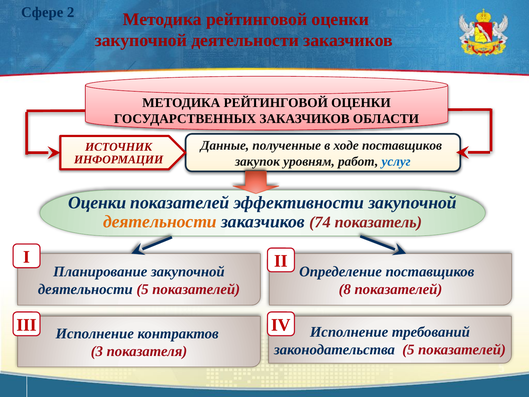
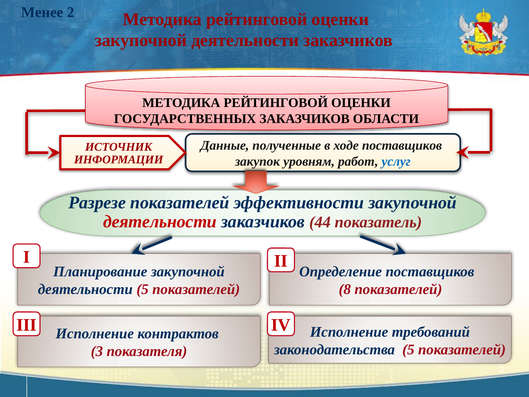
Сфере: Сфере -> Менее (42, 12)
Оценки: Оценки -> Разрезе (97, 202)
деятельности colour: orange -> red (160, 221)
74: 74 -> 44 (320, 222)
